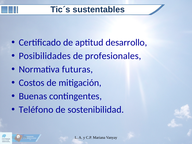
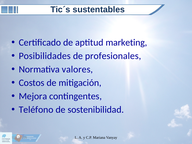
desarrollo: desarrollo -> marketing (126, 42)
futuras: futuras -> valores (77, 69)
Buenas: Buenas -> Mejora (33, 96)
